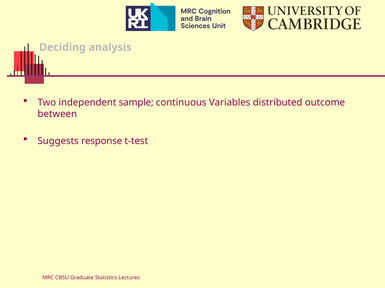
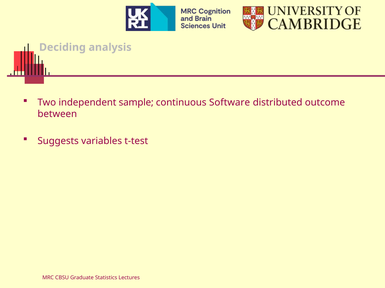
Variables: Variables -> Software (230, 103)
response: response -> variables (102, 141)
